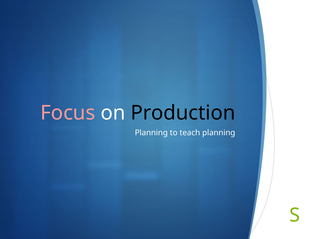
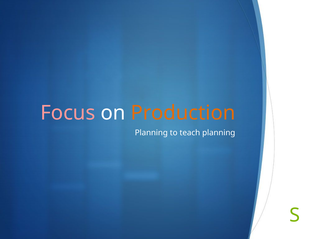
Production colour: black -> orange (183, 113)
